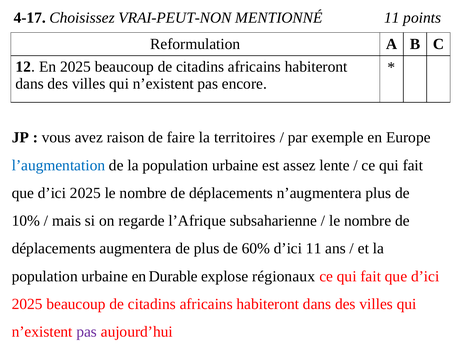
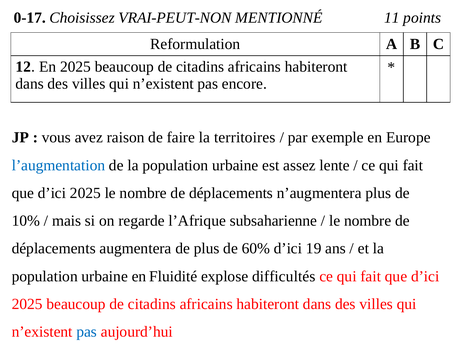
4-17: 4-17 -> 0-17 (30, 18)
d’ici 11: 11 -> 19 (314, 249)
Durable: Durable -> Fluidité (173, 277)
régionaux: régionaux -> difficultés (284, 277)
pas colour: purple -> blue (87, 332)
